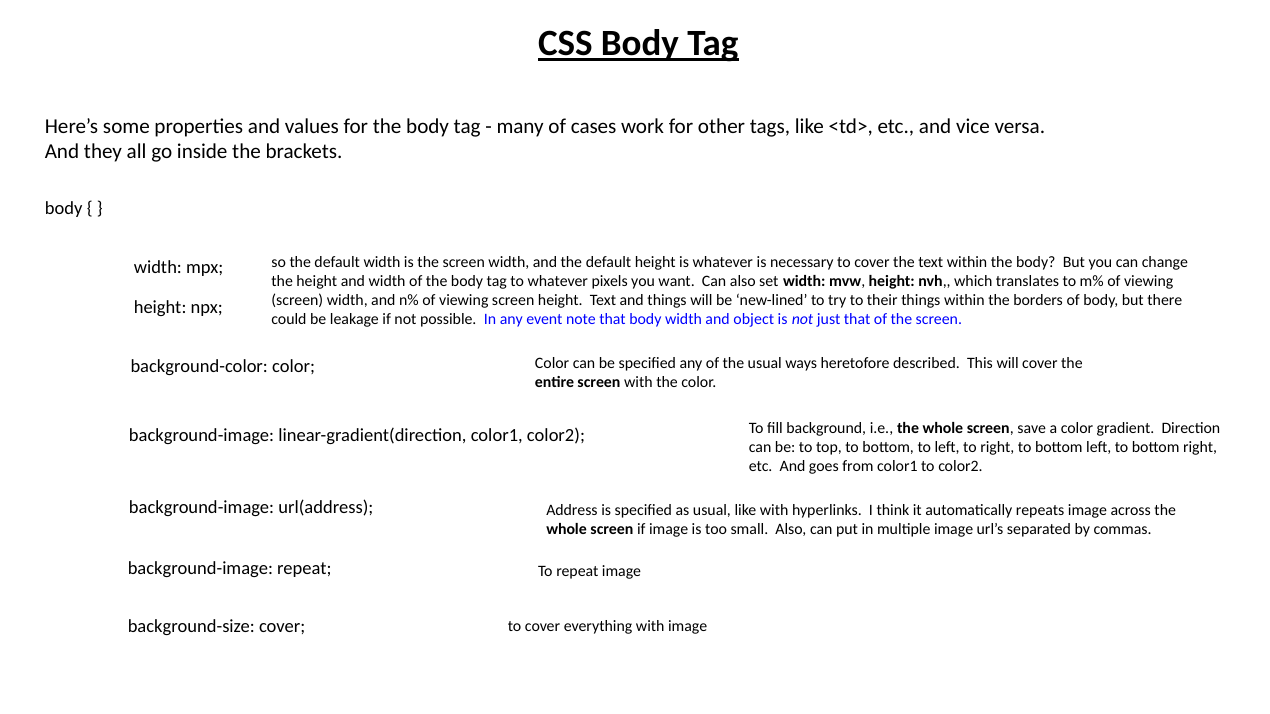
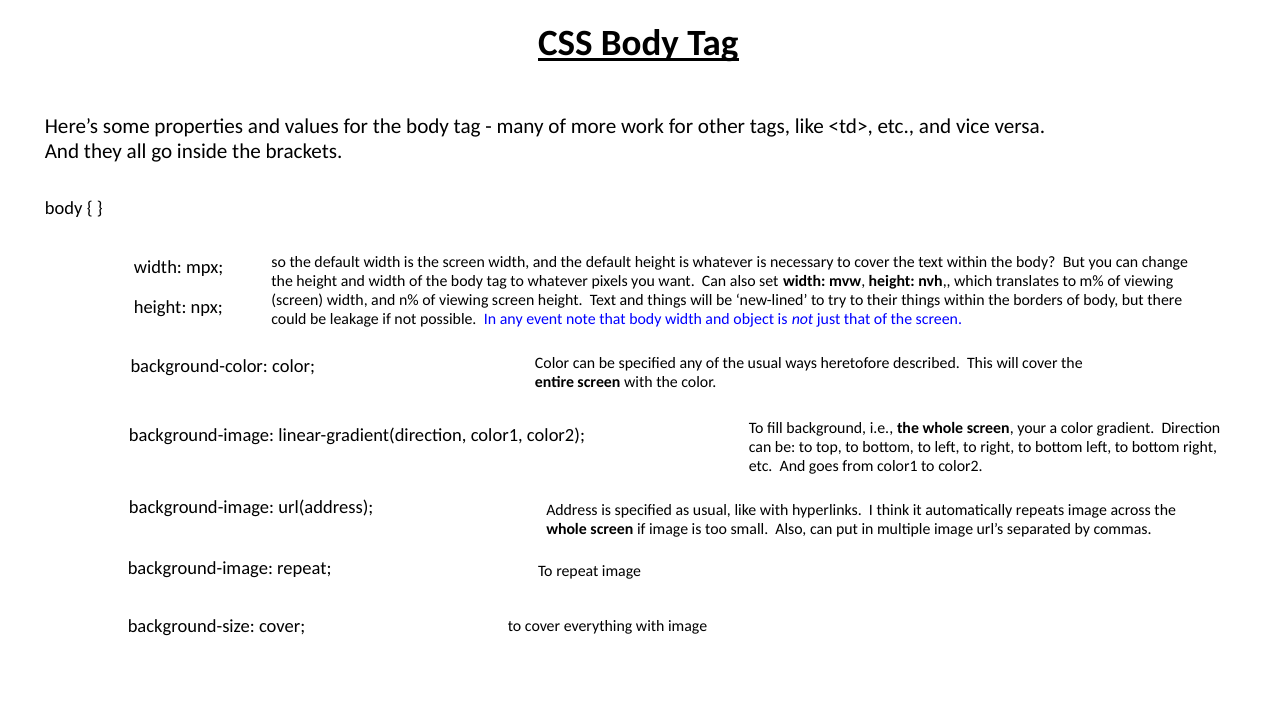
cases: cases -> more (594, 126)
save: save -> your (1032, 429)
